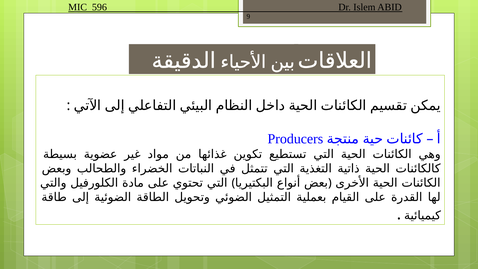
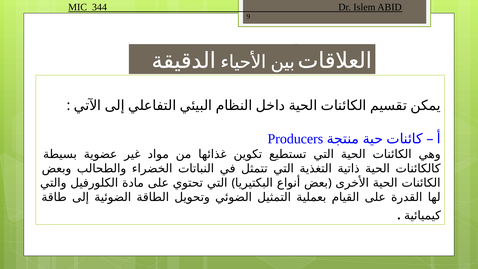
596: 596 -> 344 (99, 7)
